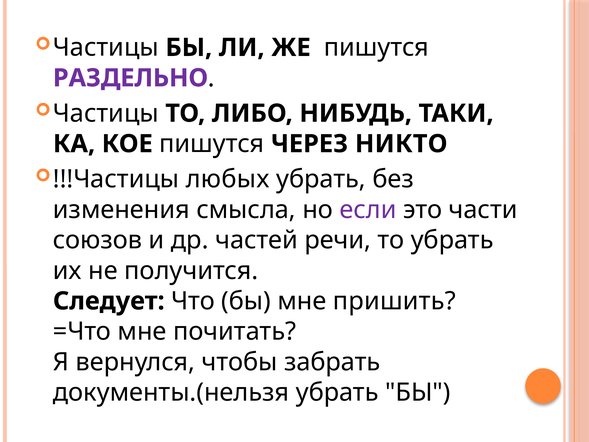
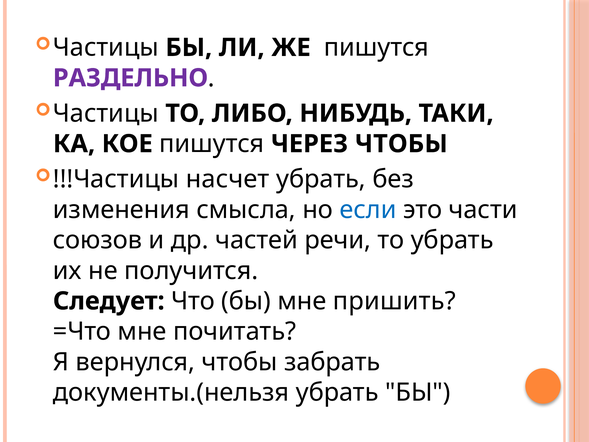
ЧЕРЕЗ НИКТО: НИКТО -> ЧТОБЫ (401, 144)
любых: любых -> насчет (228, 179)
если colour: purple -> blue (368, 210)
